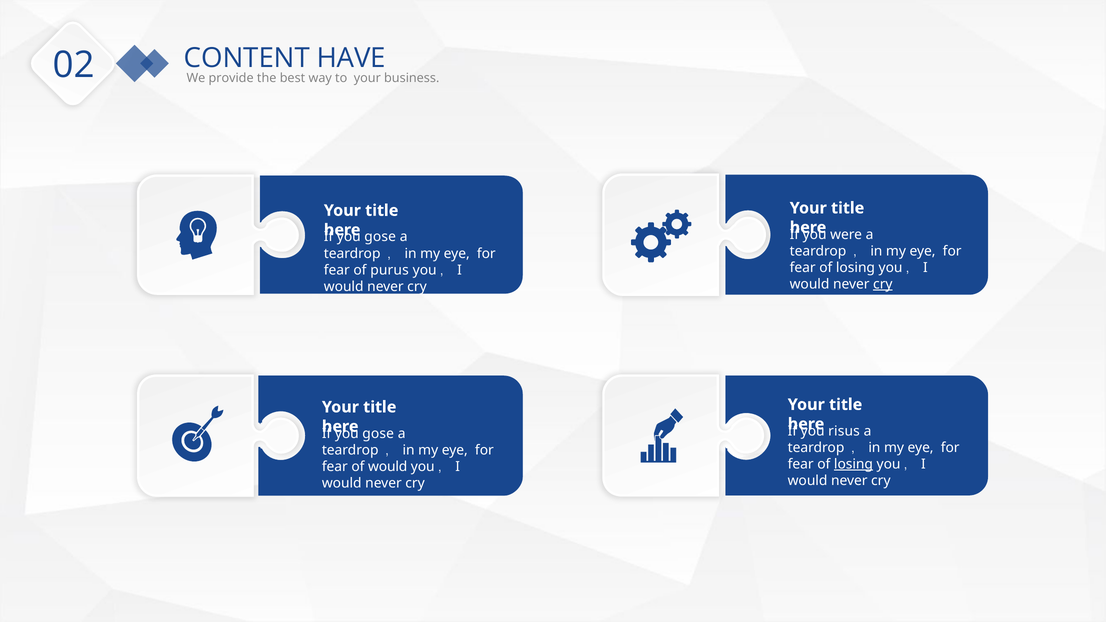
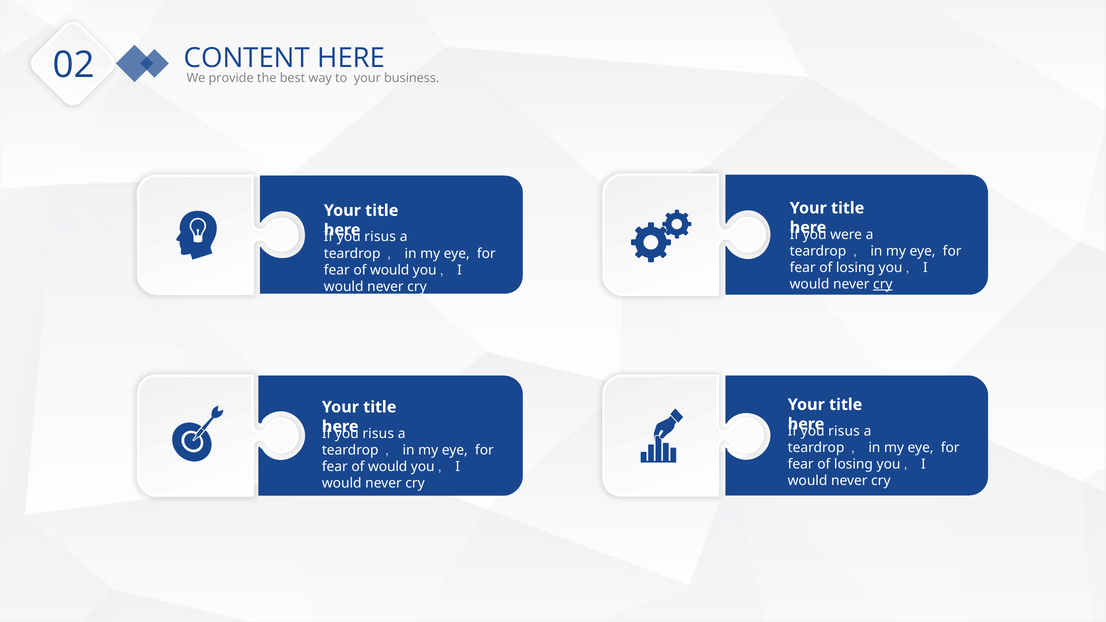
CONTENT HAVE: HAVE -> HERE (351, 58)
gose: gose -> risus (380, 237)
purus: purus -> would (390, 270)
gose: gose -> risus (378, 434)
losing underline: present -> none (853, 464)
